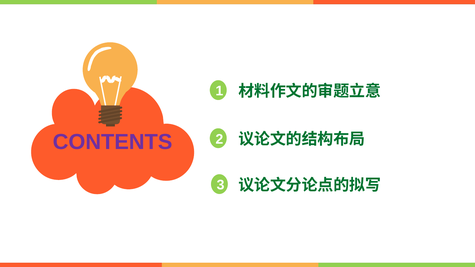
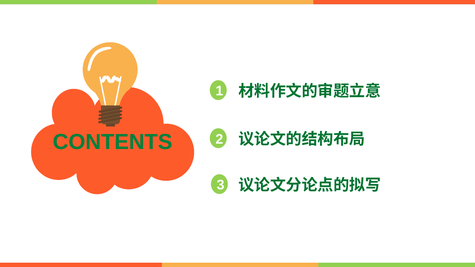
CONTENTS colour: purple -> green (113, 142)
